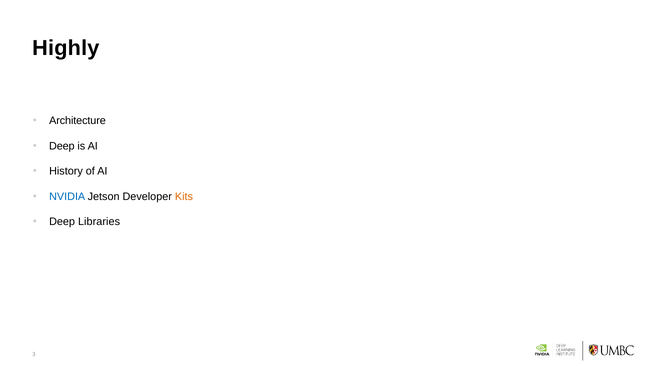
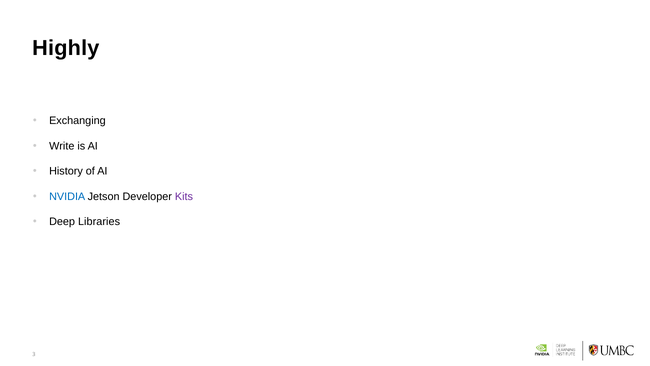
Architecture: Architecture -> Exchanging (77, 121)
Deep: Deep -> Write (62, 146)
Kits colour: orange -> purple (184, 196)
